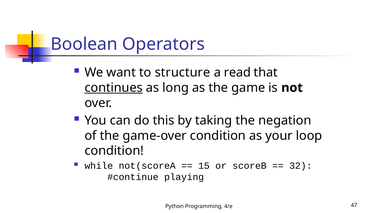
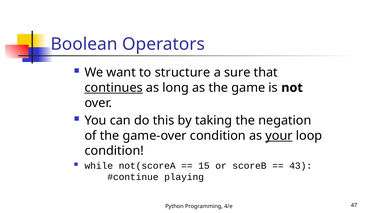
read: read -> sure (237, 73)
your underline: none -> present (279, 136)
32: 32 -> 43 (301, 166)
